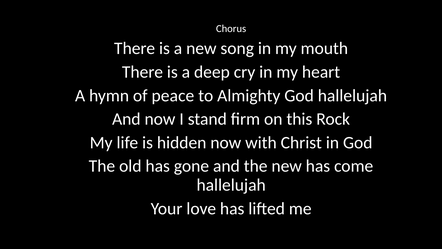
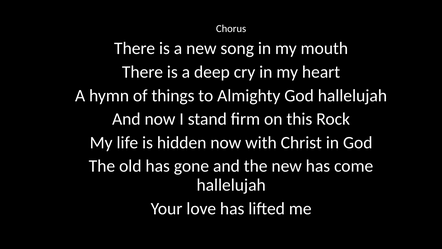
peace: peace -> things (173, 95)
